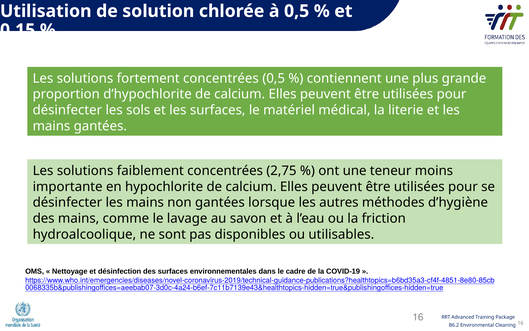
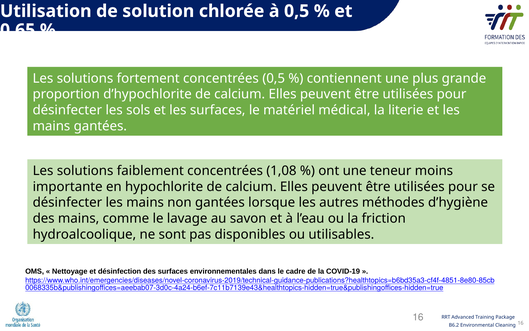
0,15: 0,15 -> 0,65 (18, 30)
2,75: 2,75 -> 1,08 (281, 171)
